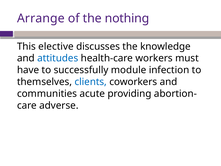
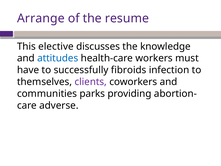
nothing: nothing -> resume (127, 18)
module: module -> fibroids (129, 70)
clients colour: blue -> purple (91, 82)
acute: acute -> parks (92, 94)
